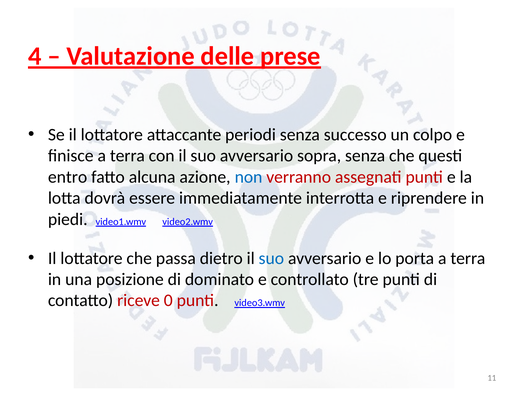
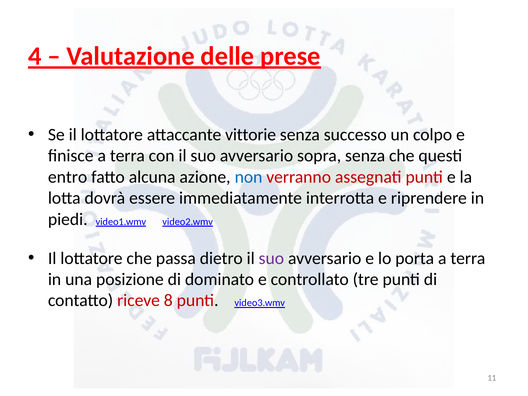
periodi: periodi -> vittorie (251, 135)
suo colour: blue -> purple (271, 258)
0: 0 -> 8 (168, 300)
